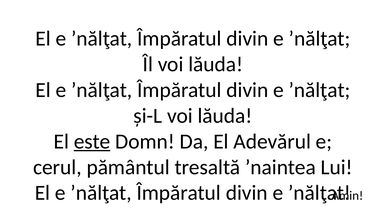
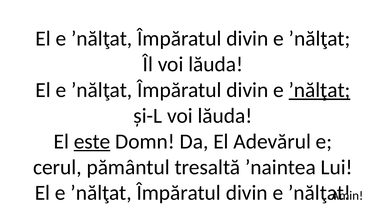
ʼnălţat underline: none -> present (320, 90)
